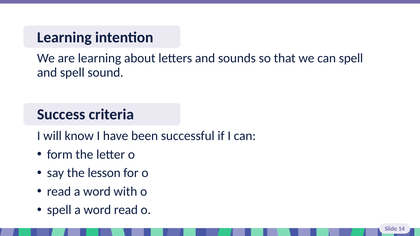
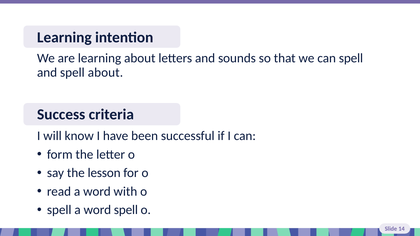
spell sound: sound -> about (105, 73)
word read: read -> spell (126, 210)
